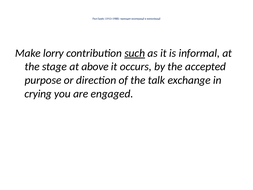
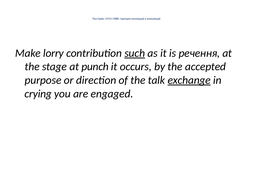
informal: informal -> речення (199, 53)
above: above -> punch (95, 67)
exchange underline: none -> present (189, 80)
